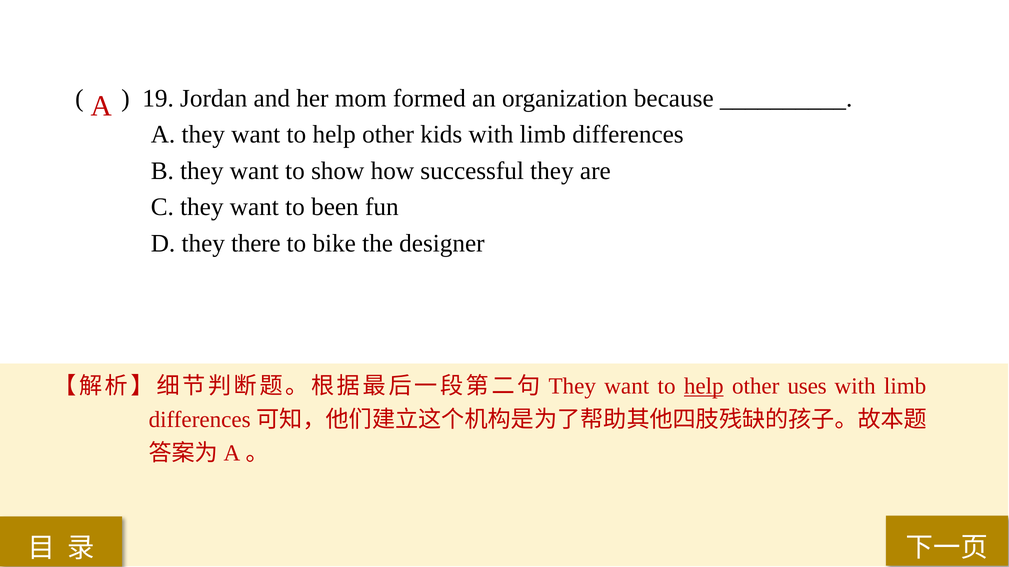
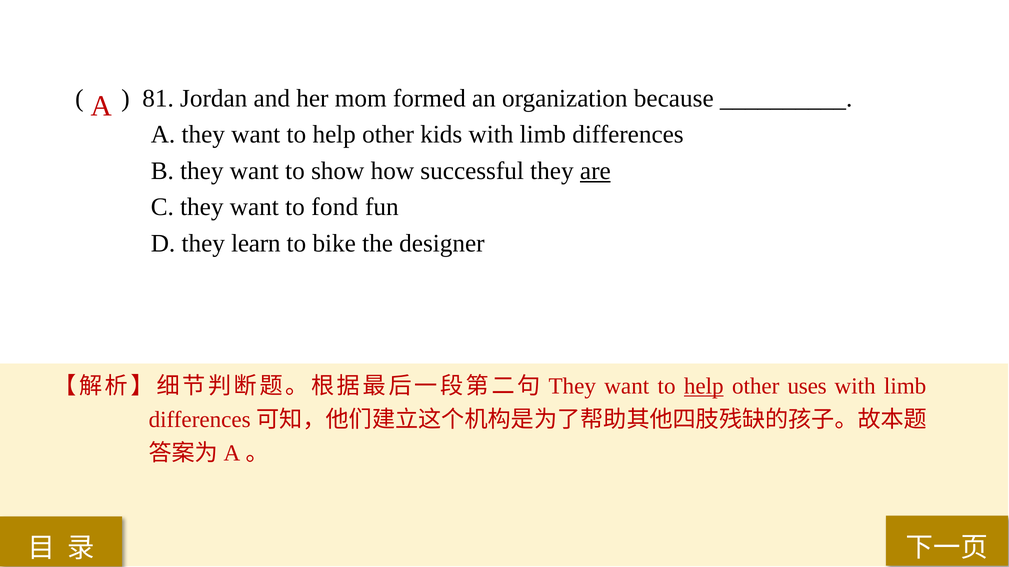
19: 19 -> 81 (158, 98)
are underline: none -> present (595, 171)
been: been -> fond (335, 207)
there: there -> learn (256, 244)
